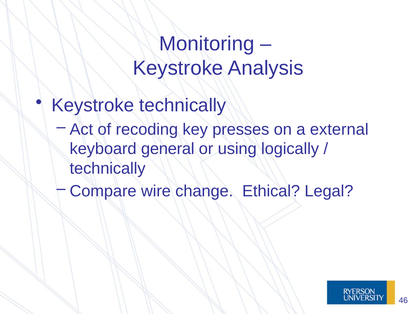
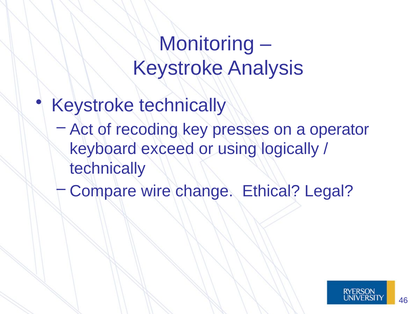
external: external -> operator (339, 129)
general: general -> exceed (168, 149)
